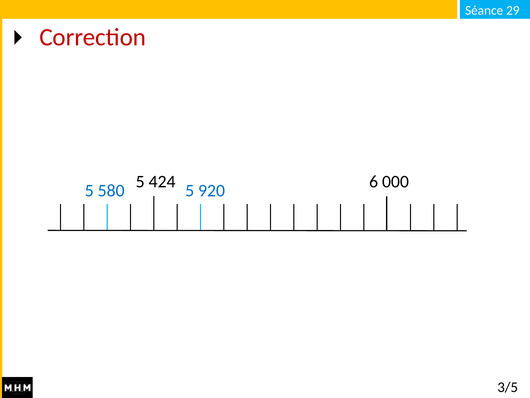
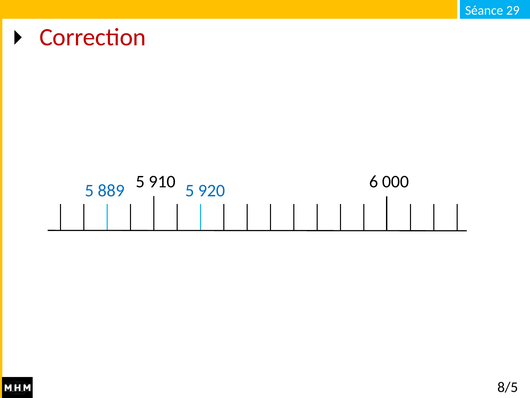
424: 424 -> 910 (162, 181)
580: 580 -> 889 (111, 190)
3/5: 3/5 -> 8/5 (508, 387)
